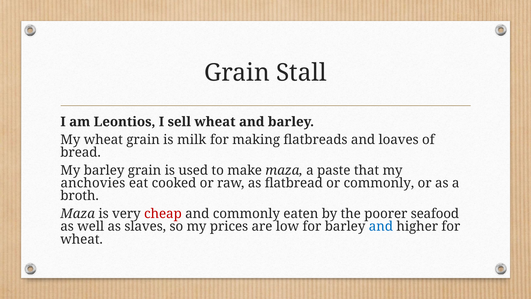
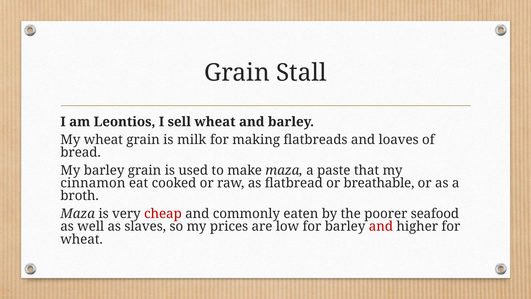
anchovies: anchovies -> cinnamon (93, 183)
or commonly: commonly -> breathable (379, 183)
and colour: blue -> red (381, 226)
